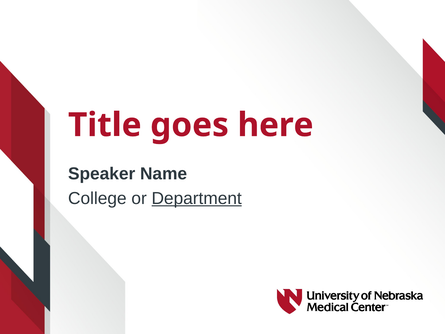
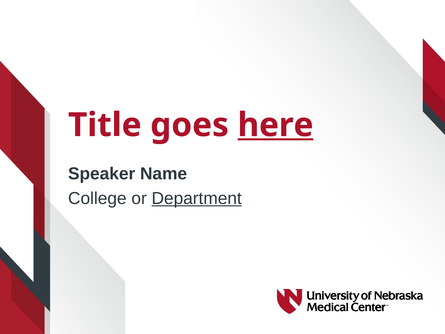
here underline: none -> present (275, 125)
